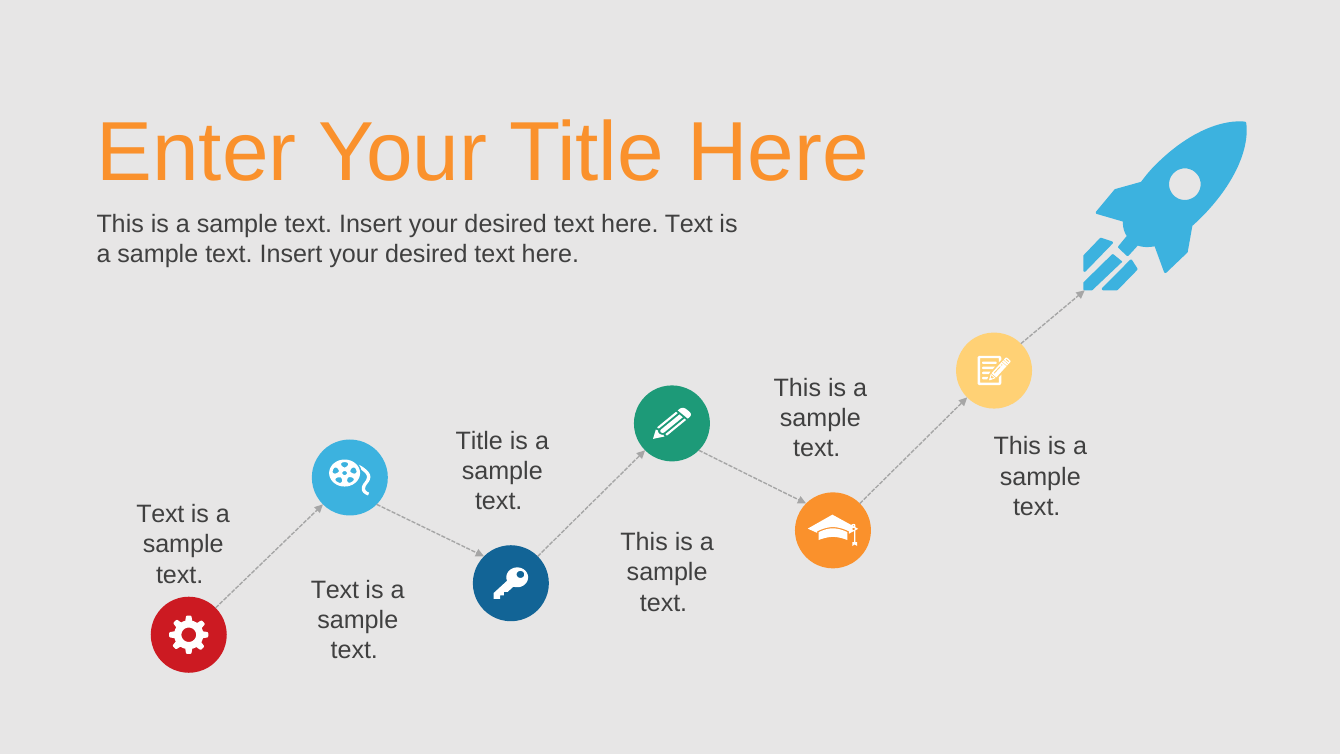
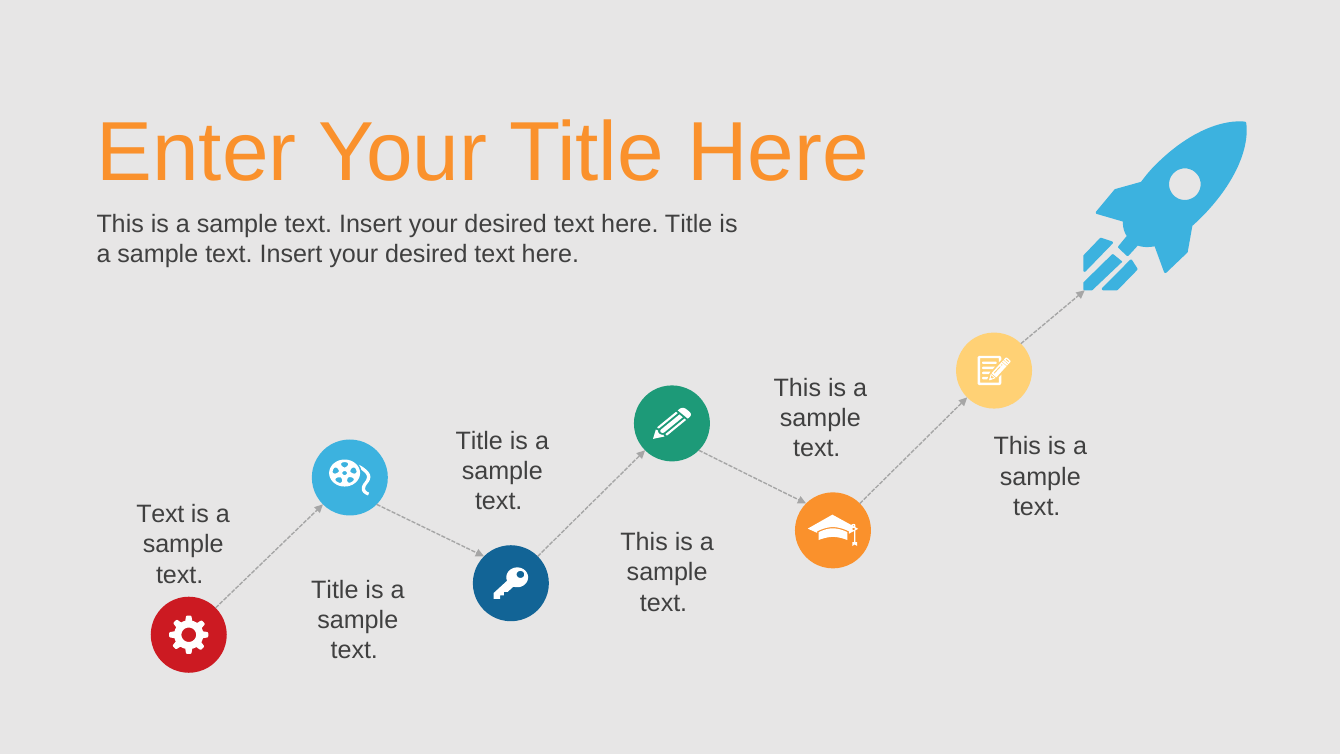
here Text: Text -> Title (689, 224)
Text: Text -> Title (335, 590)
